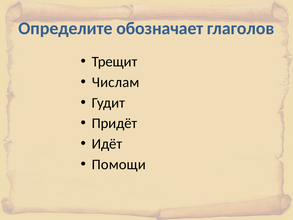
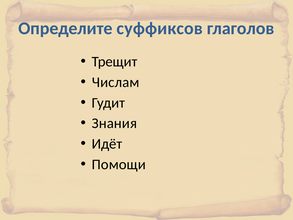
обозначает: обозначает -> суффиксов (160, 28)
Придёт: Придёт -> Знания (114, 123)
